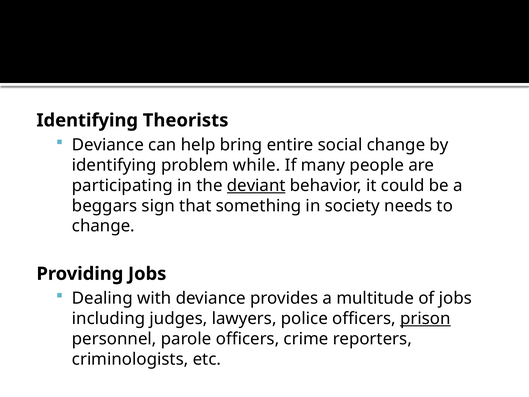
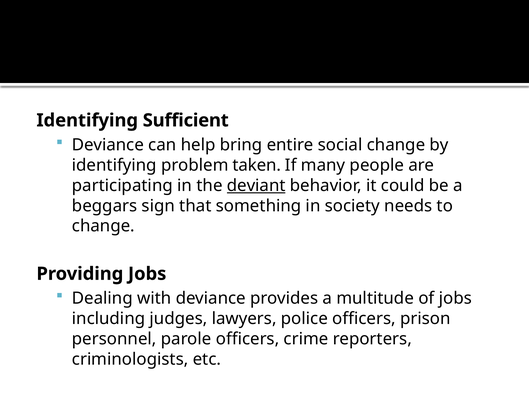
Theorists: Theorists -> Sufficient (186, 120)
while: while -> taken (257, 165)
prison underline: present -> none (425, 318)
